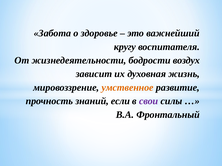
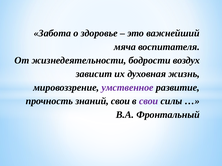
кругу: кругу -> мяча (125, 47)
умственное colour: orange -> purple (128, 88)
знаний если: если -> свои (120, 101)
